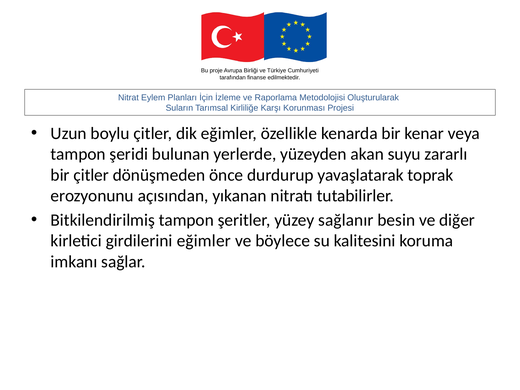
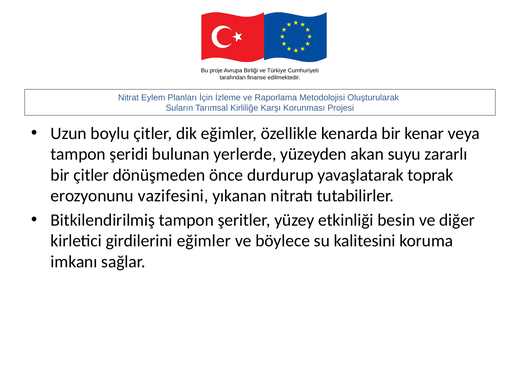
açısından: açısından -> vazifesini (173, 196)
sağlanır: sağlanır -> etkinliği (346, 220)
